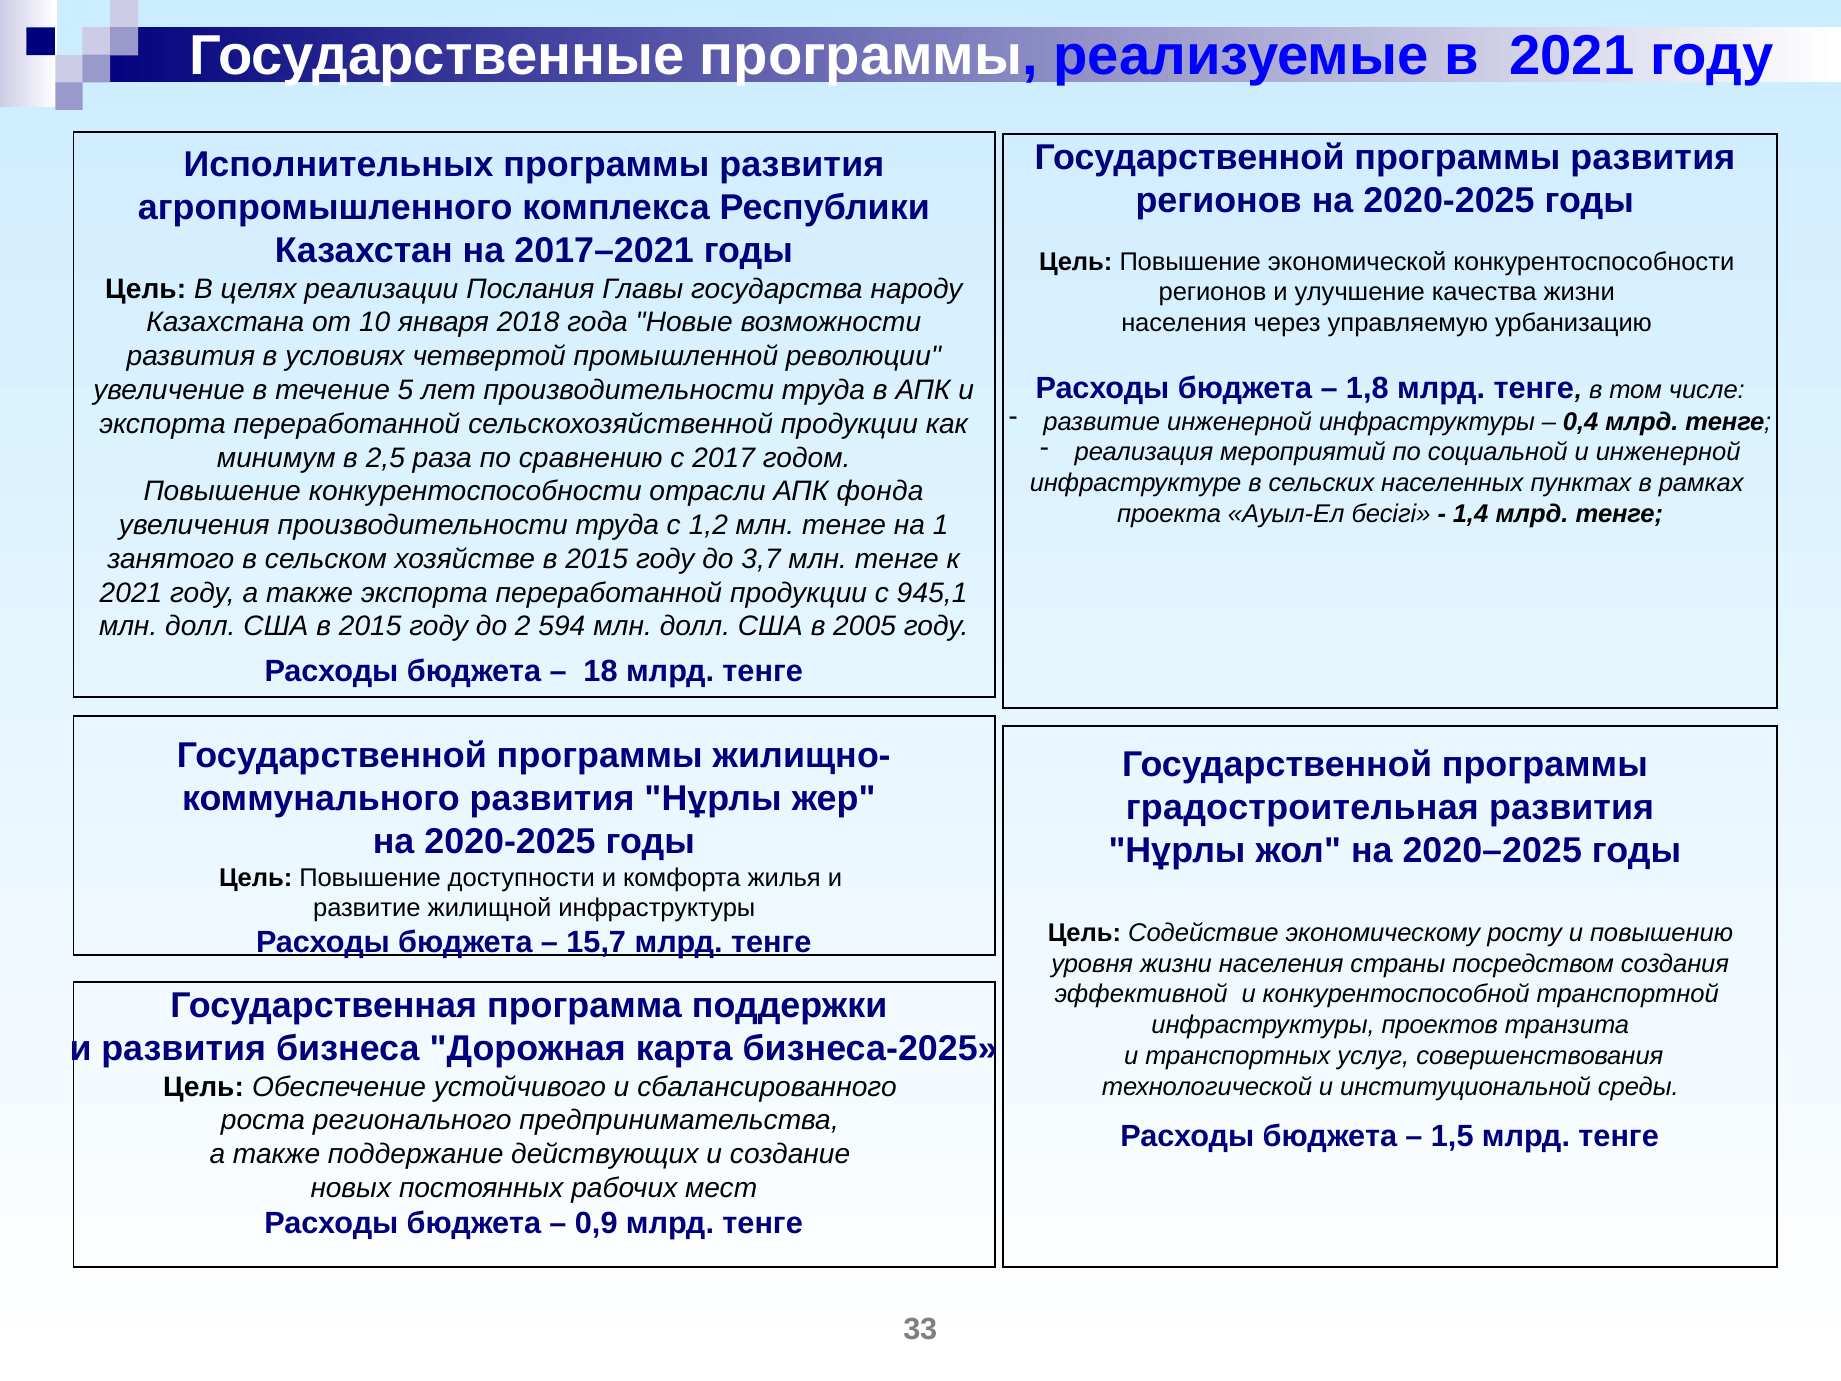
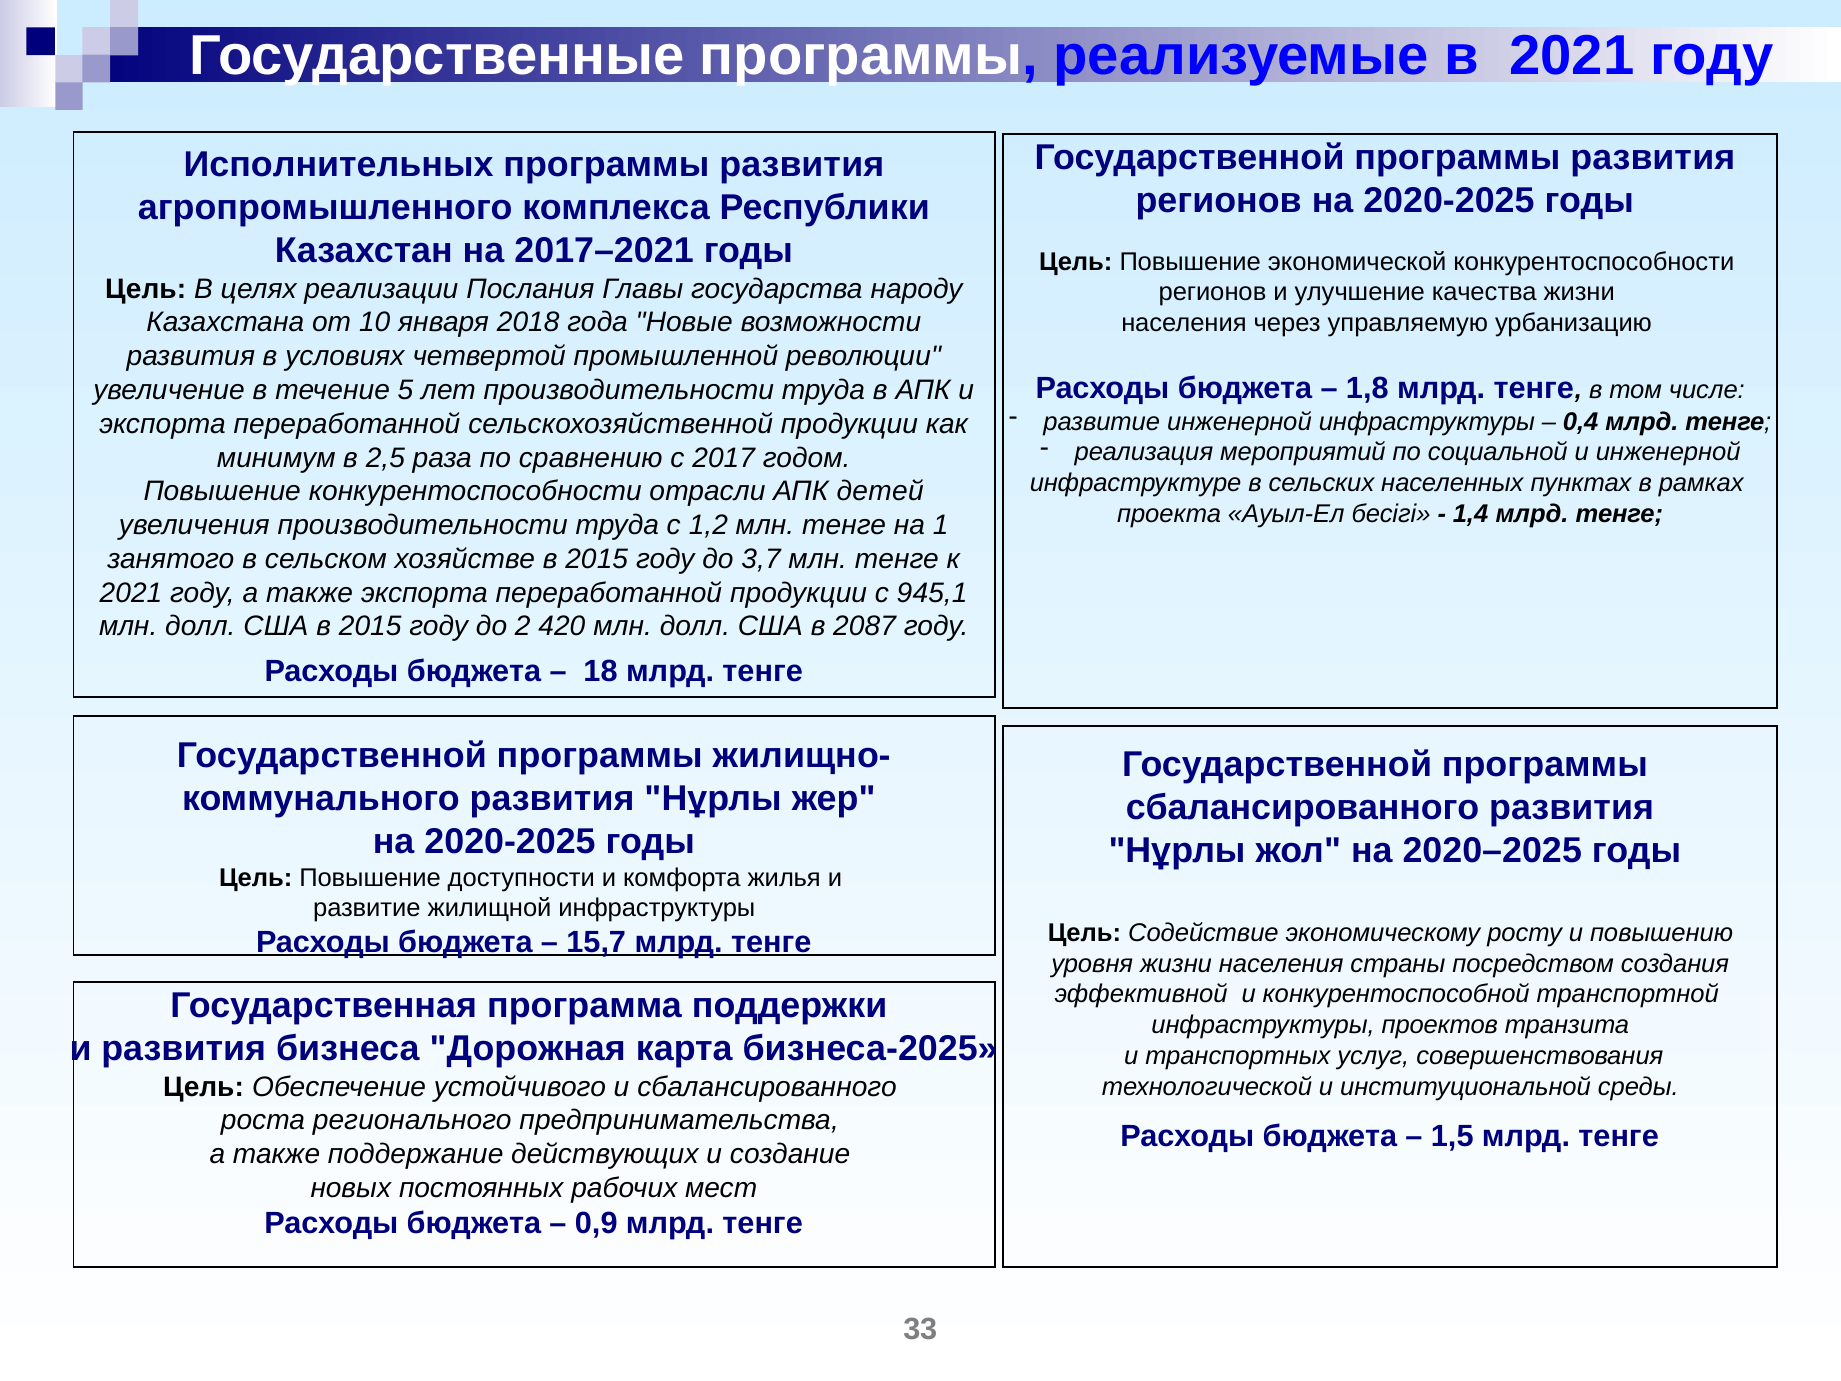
фонда: фонда -> детей (880, 491)
594: 594 -> 420 (562, 627)
2005: 2005 -> 2087 (865, 627)
градостроительная: градостроительная -> сбалансированного (1303, 808)
